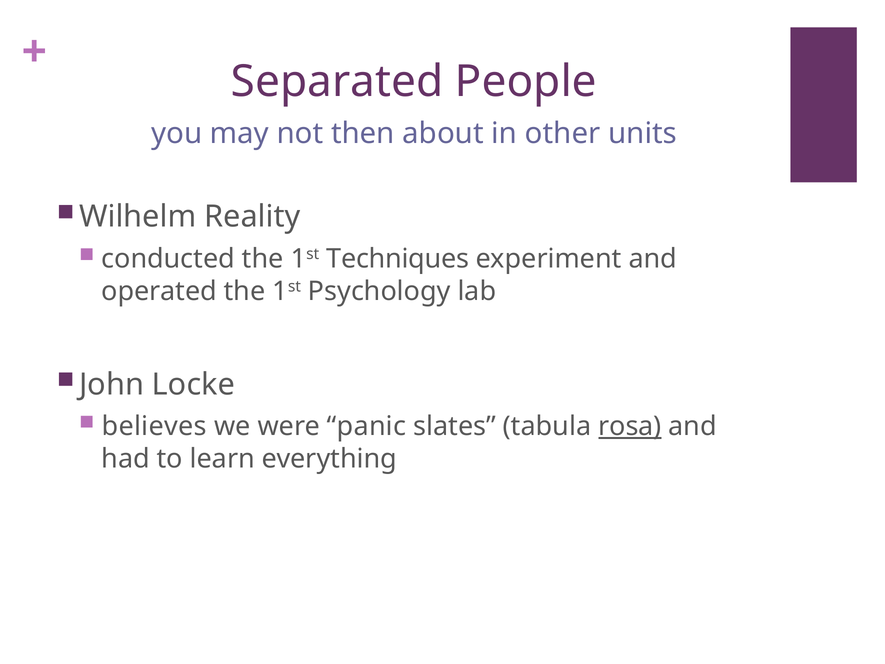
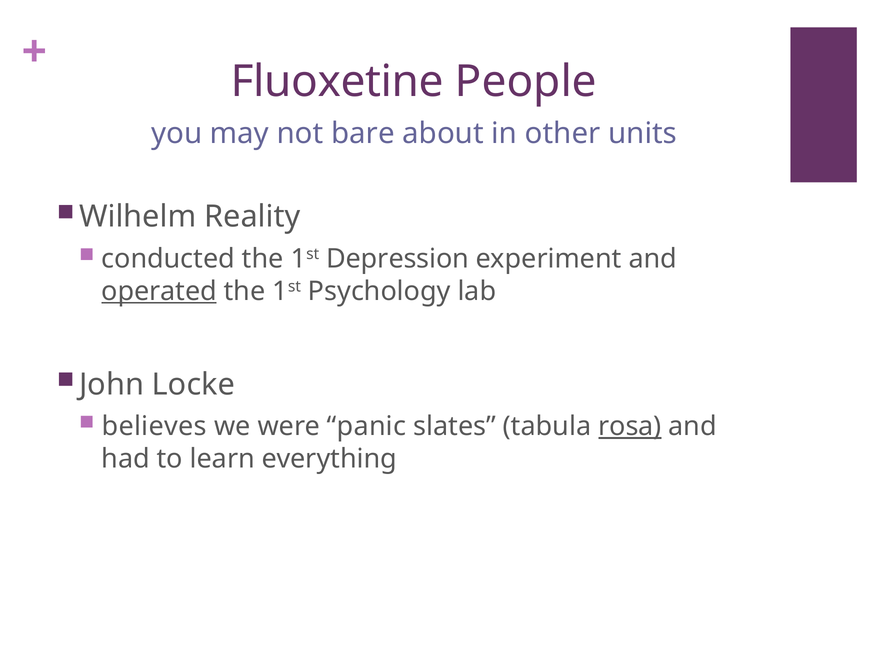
Separated: Separated -> Fluoxetine (337, 81)
then: then -> bare (363, 134)
Techniques: Techniques -> Depression (398, 259)
operated underline: none -> present (159, 291)
